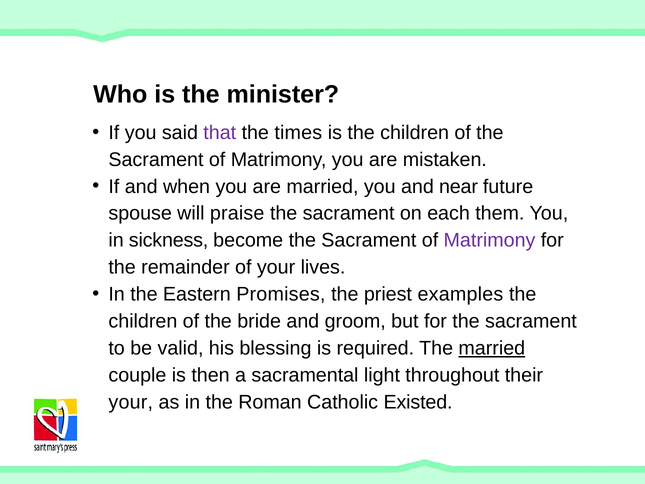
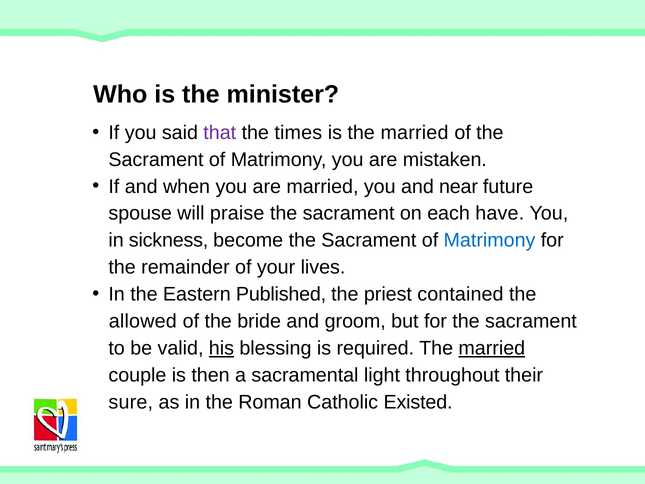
is the children: children -> married (414, 133)
them: them -> have (500, 213)
Matrimony colour: purple -> blue (490, 240)
Promises: Promises -> Published (281, 294)
examples: examples -> contained (460, 294)
children: children -> allowed (143, 321)
his underline: none -> present (221, 348)
your: your -> sure (131, 402)
